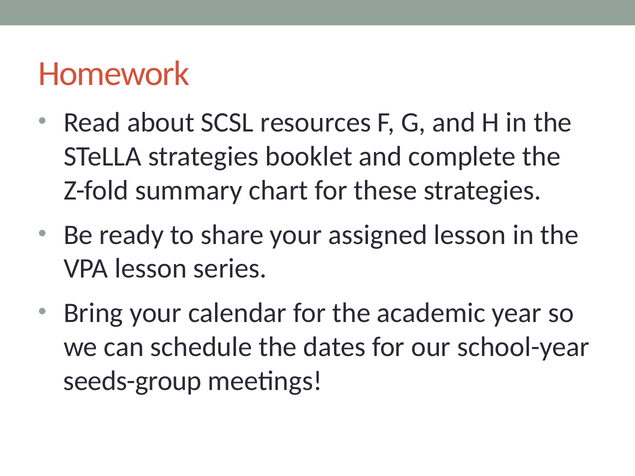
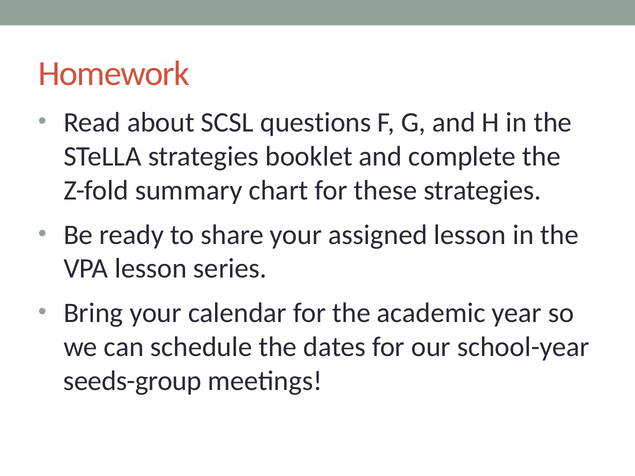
resources: resources -> questions (316, 123)
